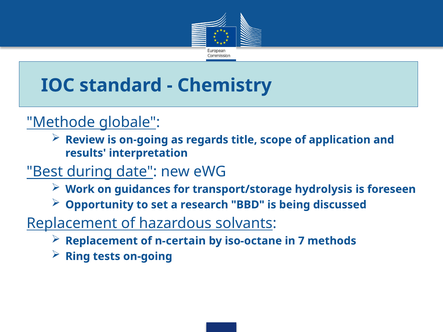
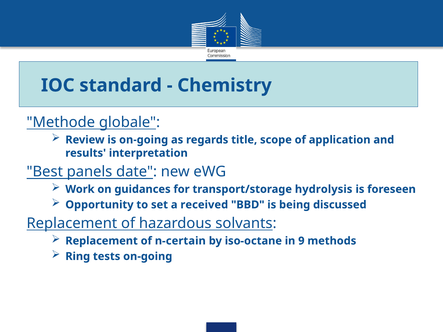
during: during -> panels (90, 172)
research: research -> received (204, 205)
7: 7 -> 9 (301, 241)
